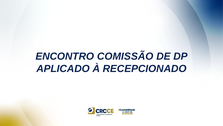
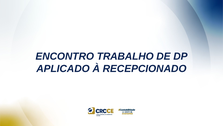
COMISSÃO: COMISSÃO -> TRABALHO (125, 56)
